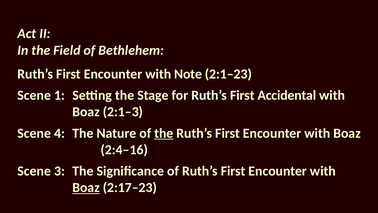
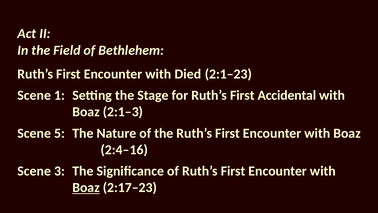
Note: Note -> Died (188, 74)
4: 4 -> 5 (59, 133)
the underline: present -> none (164, 133)
